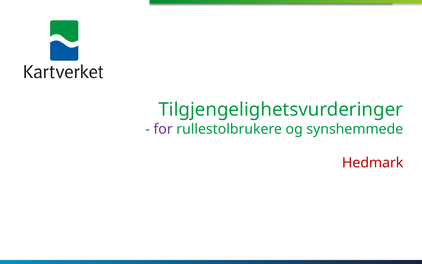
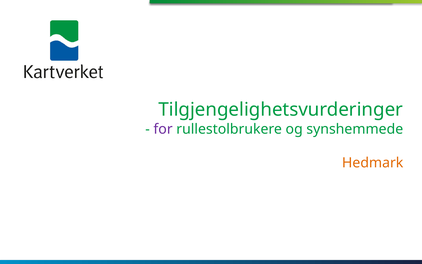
Hedmark colour: red -> orange (373, 163)
